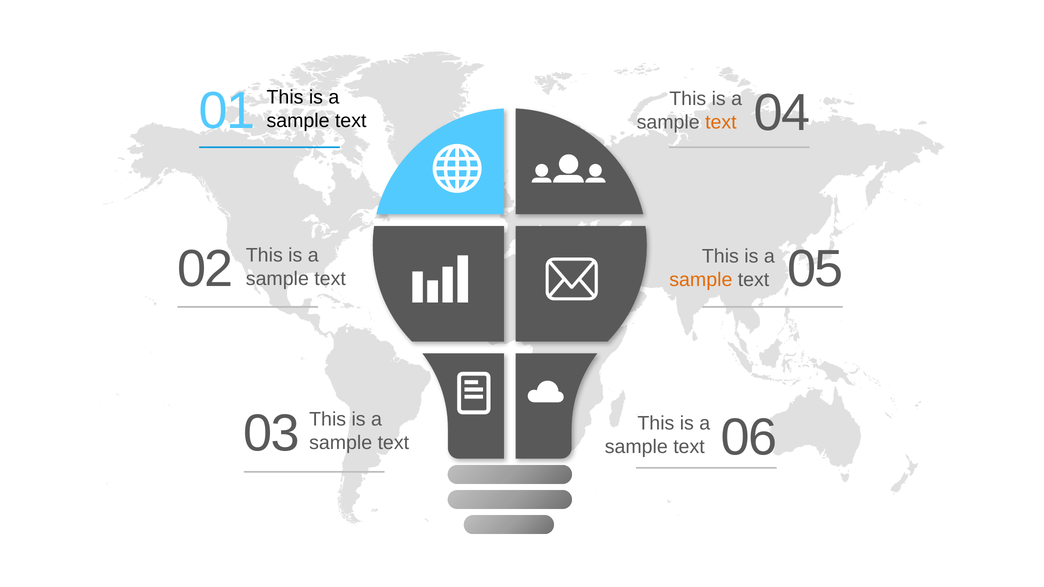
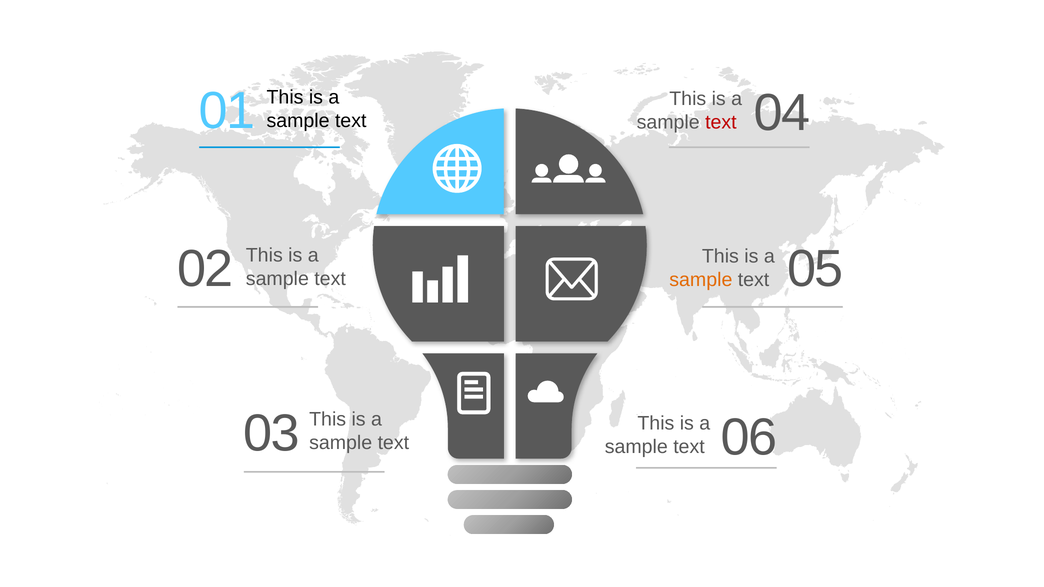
text colour: orange -> red (721, 123)
